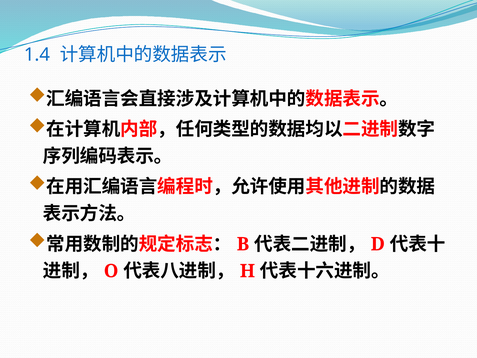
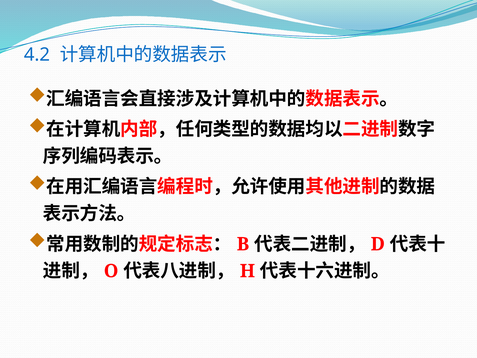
1.4: 1.4 -> 4.2 (37, 55)
